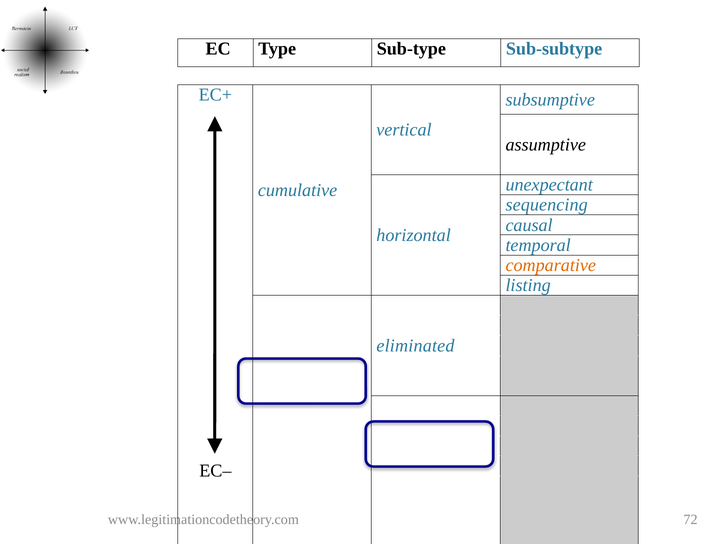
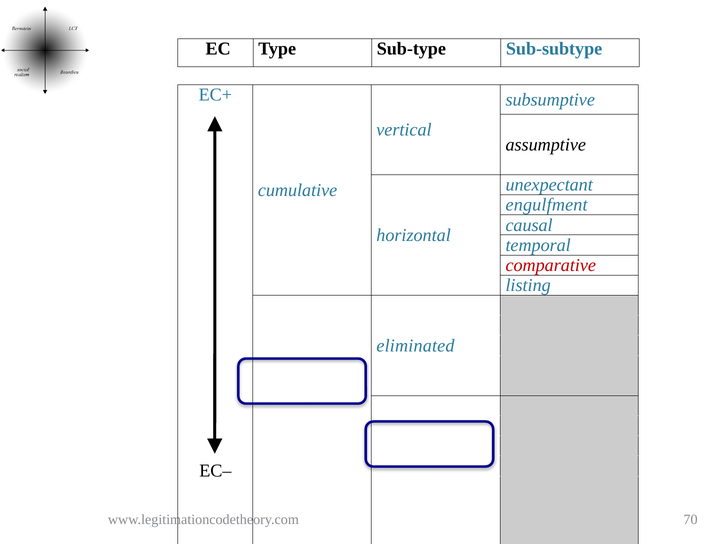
sequencing: sequencing -> engulfment (547, 205)
comparative colour: orange -> red (551, 265)
72: 72 -> 70 (691, 519)
